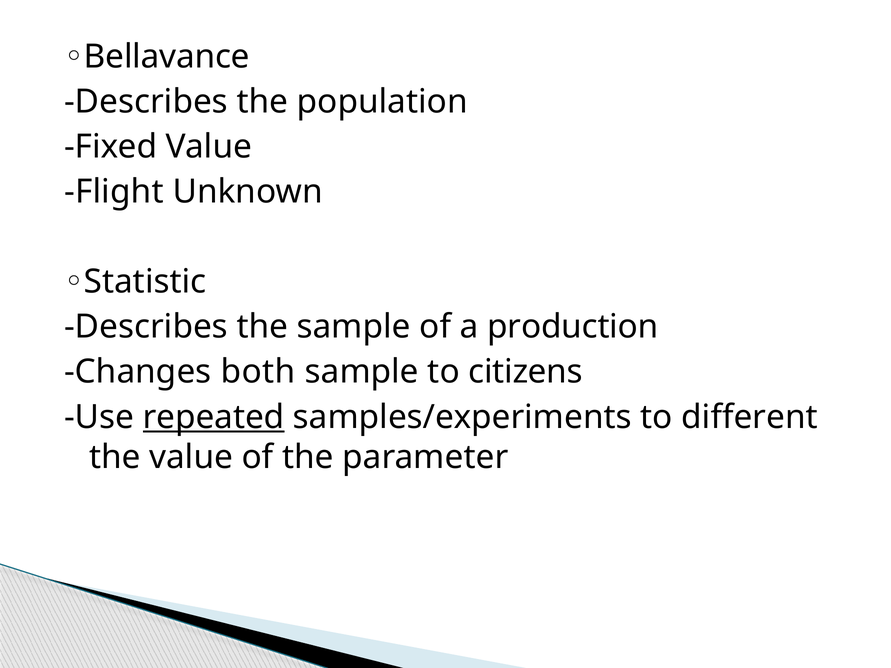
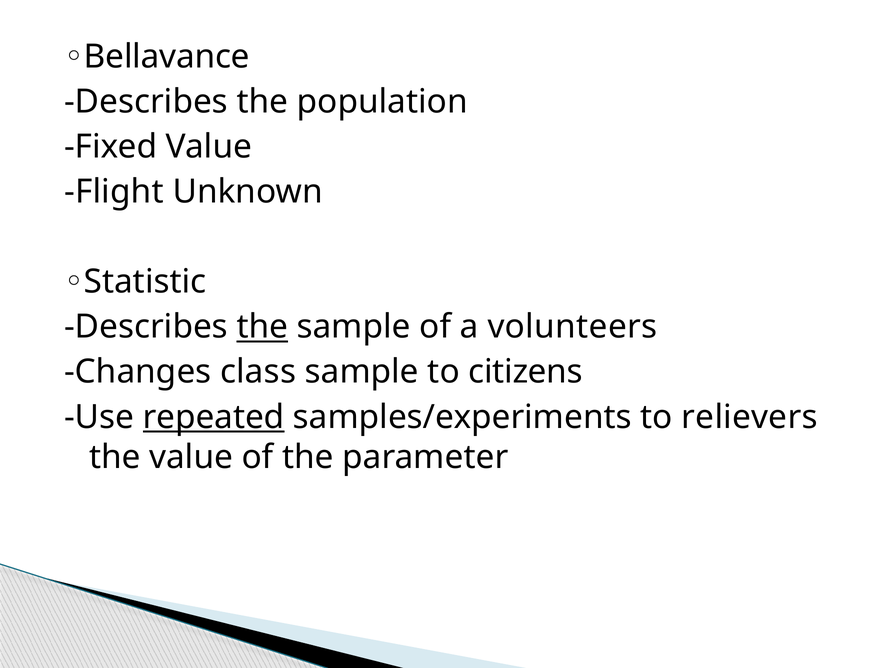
the underline: none -> present (262, 327)
production: production -> volunteers (572, 327)
both: both -> class (258, 372)
different: different -> relievers (750, 417)
